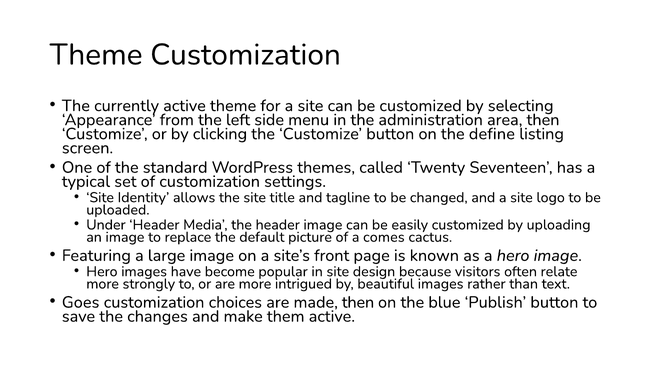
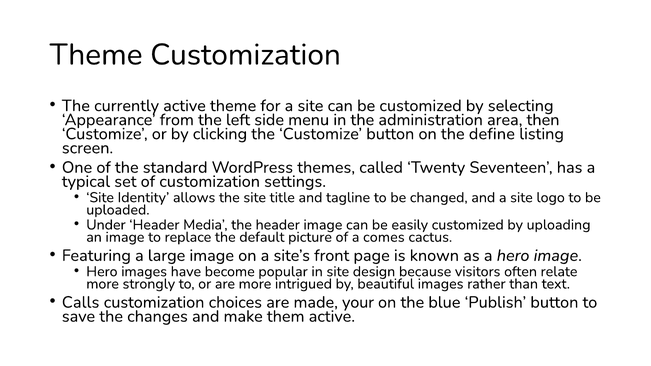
Goes: Goes -> Calls (81, 302)
made then: then -> your (358, 302)
